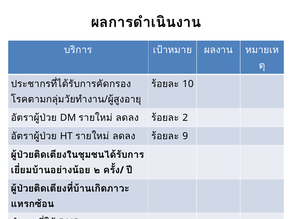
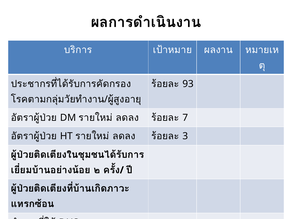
10: 10 -> 93 (188, 84)
2: 2 -> 7 (185, 118)
9: 9 -> 3 (185, 136)
